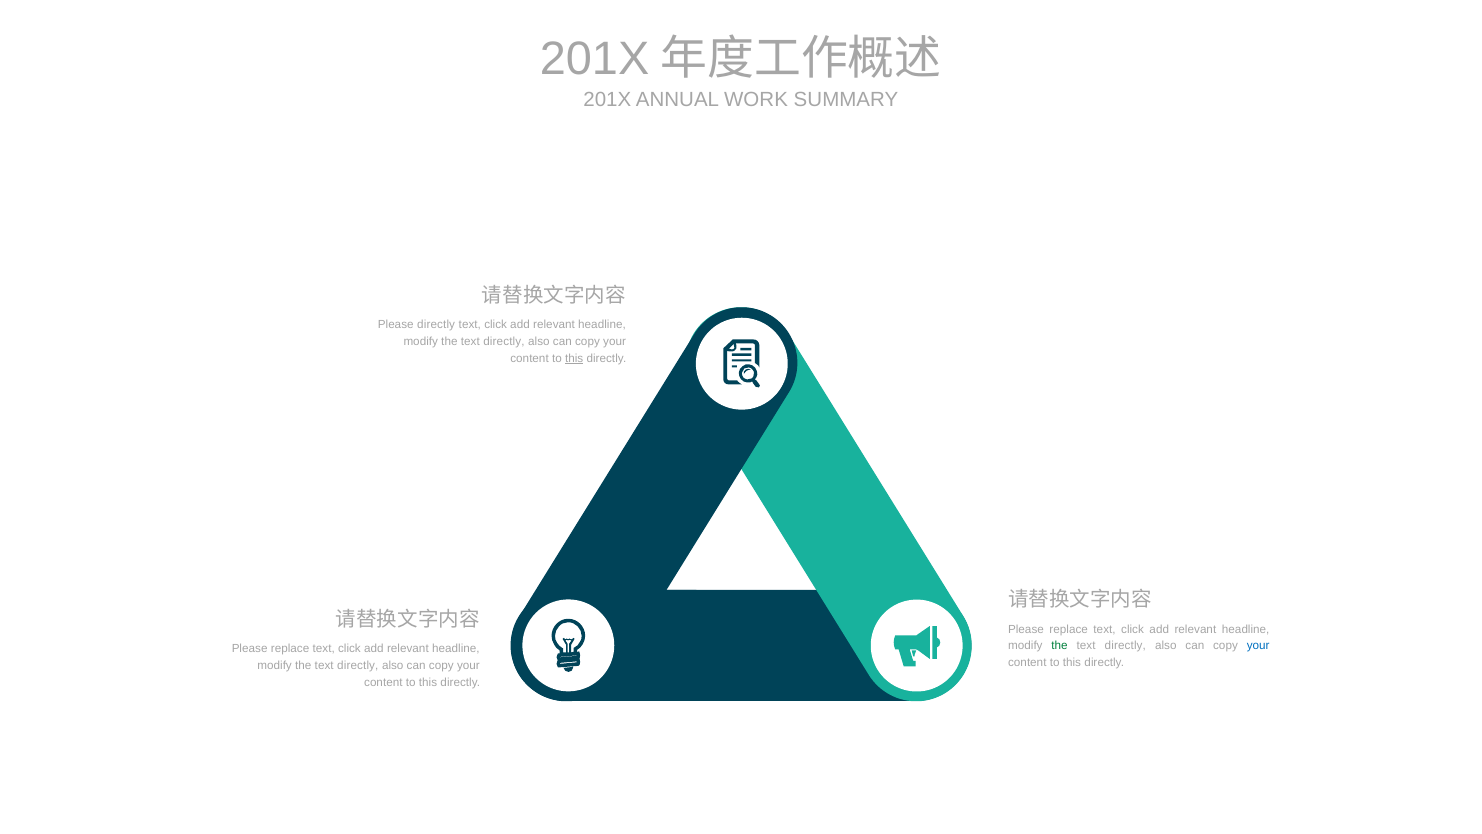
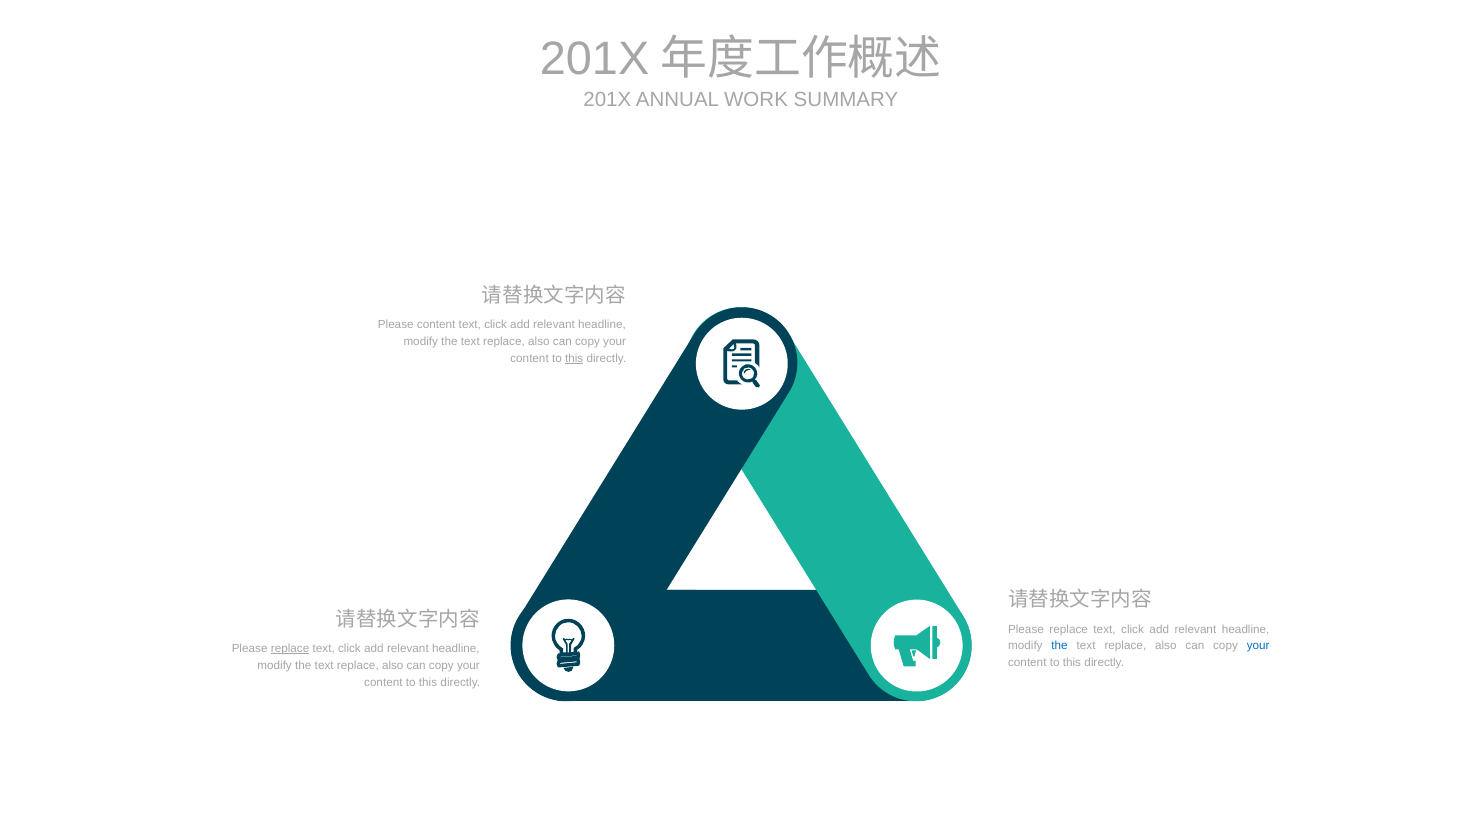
Please directly: directly -> content (436, 324)
directly: directly -> replace (504, 341)
the colour: green -> blue (1060, 646)
directly: directly -> replace (1125, 646)
replace underline: none -> present (290, 648)
directly: directly -> replace (358, 665)
